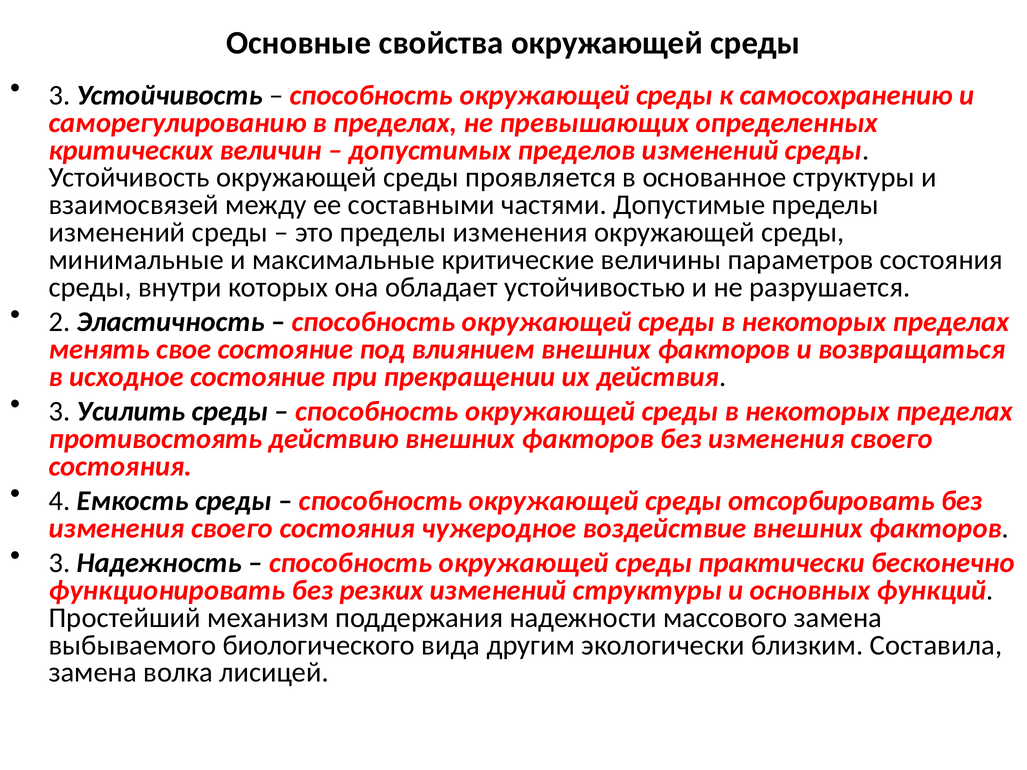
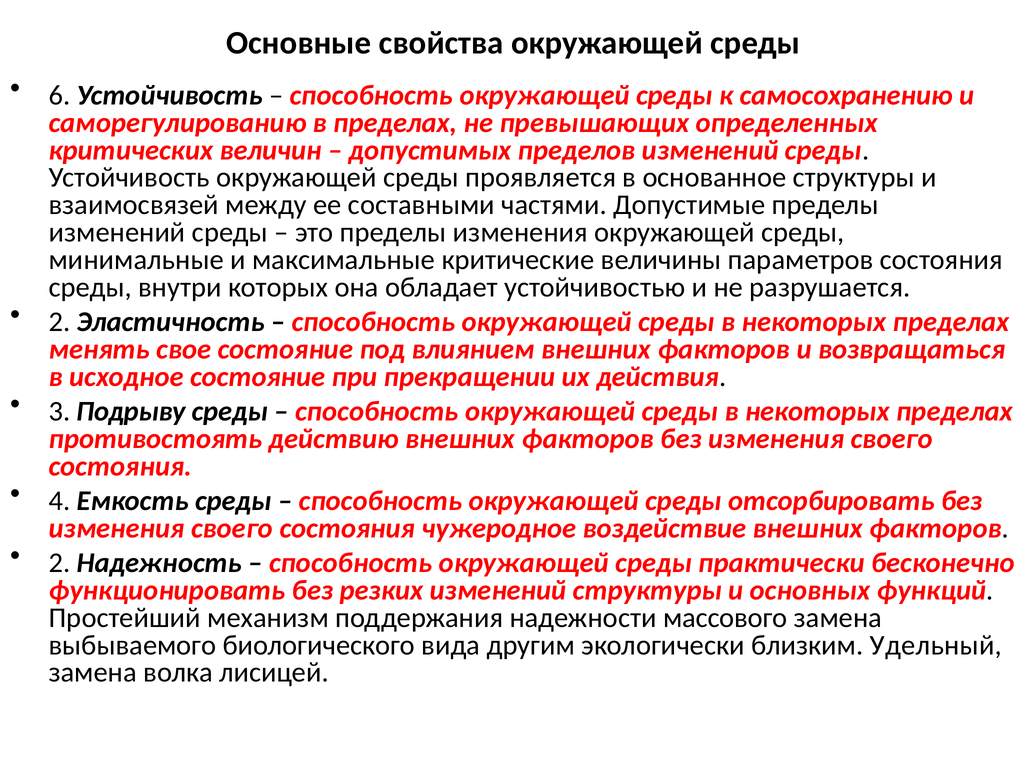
3: 3 -> 6 (60, 95)
Усилить: Усилить -> Подрыву (131, 411)
3: 3 -> 2 (60, 563)
Составила: Составила -> Удельный (936, 645)
